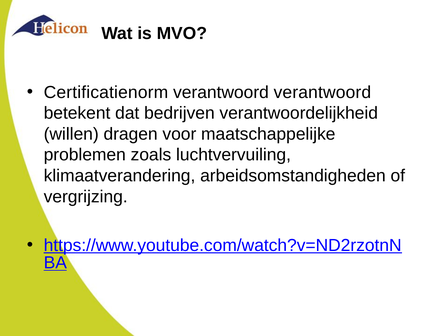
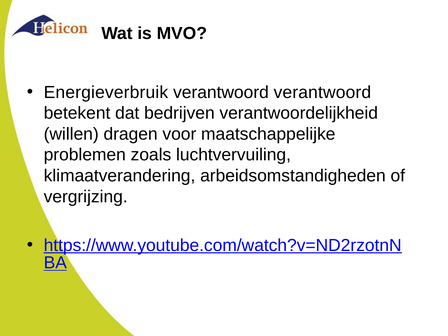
Certificatienorm: Certificatienorm -> Energieverbruik (106, 92)
